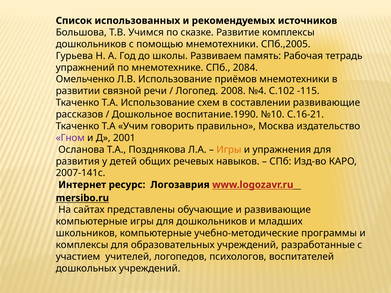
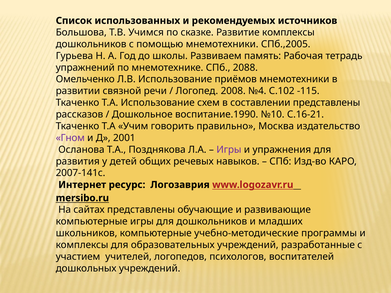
2084: 2084 -> 2088 (245, 68)
составлении развивающие: развивающие -> представлены (327, 103)
Игры colour: orange -> purple (229, 150)
